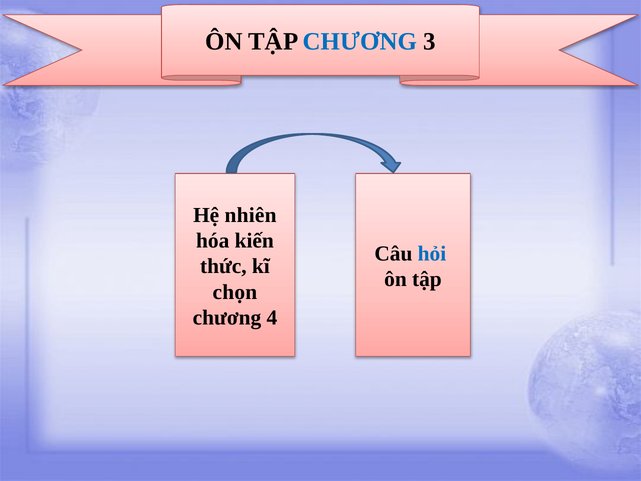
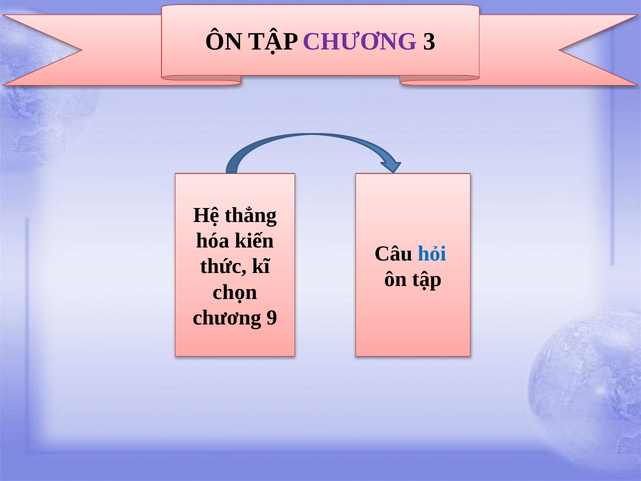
CHƯƠNG colour: blue -> purple (360, 42)
nhiên: nhiên -> thẳng (251, 215)
4: 4 -> 9 (272, 318)
